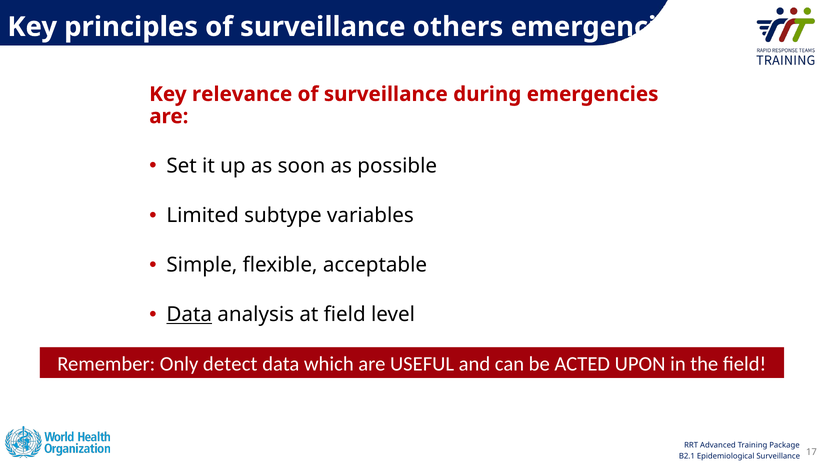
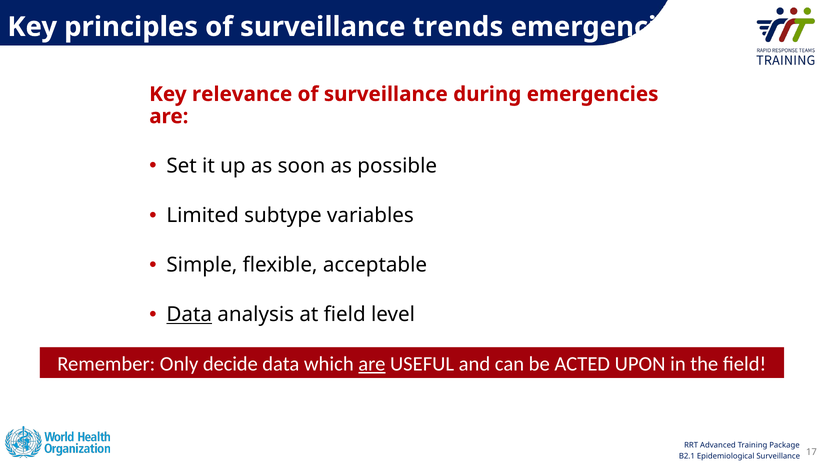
others: others -> trends (458, 27)
detect: detect -> decide (230, 364)
are underline: none -> present (372, 364)
